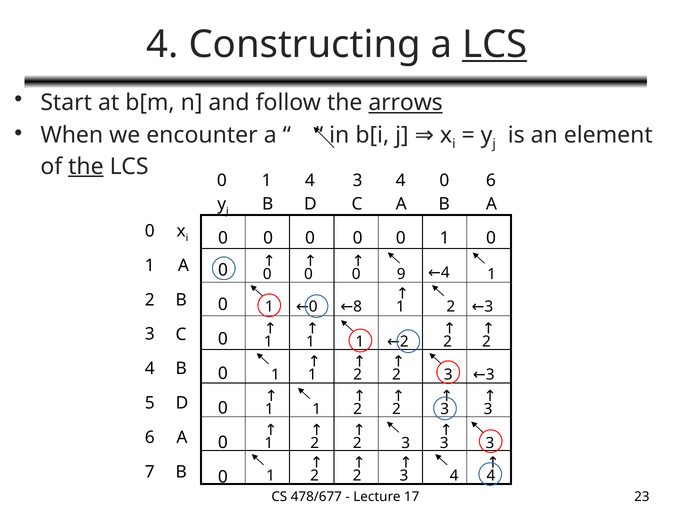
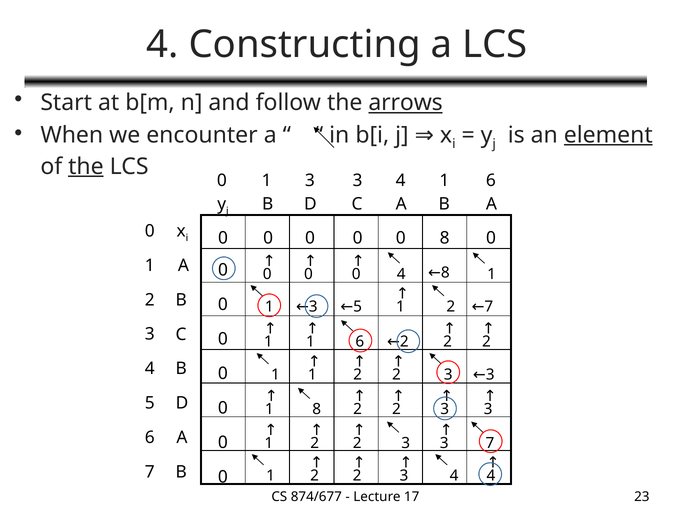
LCS underline: present -> none (495, 44)
element underline: none -> present (608, 135)
1 4: 4 -> 3 (310, 180)
4 0: 0 -> 1 (444, 180)
0 0 1: 1 -> 8 (445, 238)
0 9: 9 -> 4 (401, 274)
4: 4 -> 8 (445, 273)
0: 0 -> 3 (313, 306)
8: 8 -> 5 (358, 306)
3: 3 -> 7 (489, 306)
1: 1 -> 6 (360, 341)
1: 1 -> 8 (317, 409)
3 3: 3 -> 7 (490, 442)
478/677: 478/677 -> 874/677 (316, 496)
